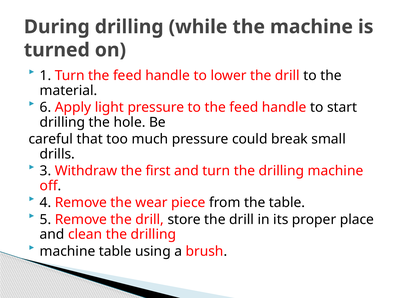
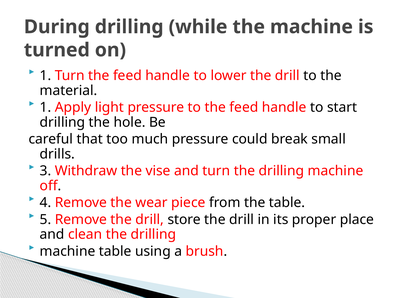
6: 6 -> 1 (46, 108)
first: first -> vise (158, 171)
